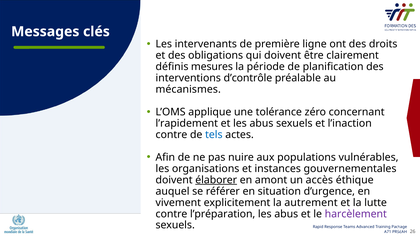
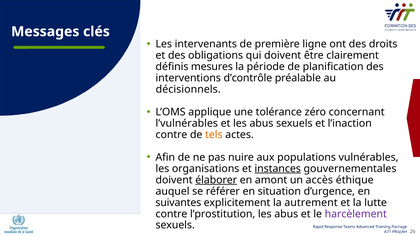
mécanismes: mécanismes -> décisionnels (188, 89)
l’rapidement: l’rapidement -> l’vulnérables (187, 123)
tels colour: blue -> orange (214, 135)
instances underline: none -> present (278, 169)
vivement: vivement -> suivantes (178, 203)
l’préparation: l’préparation -> l’prostitution (223, 214)
